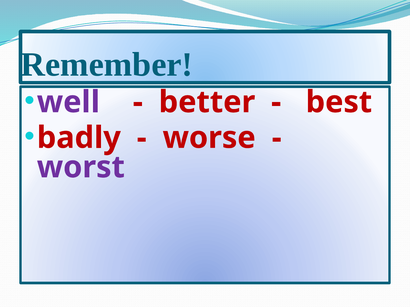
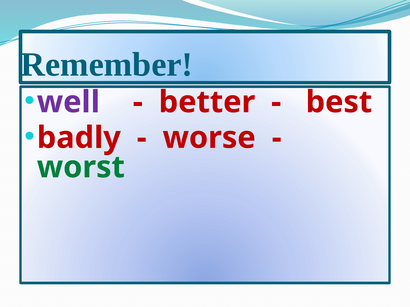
worst colour: purple -> green (81, 167)
